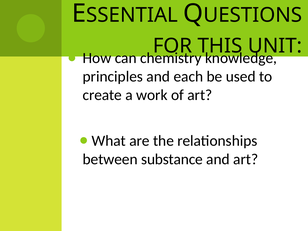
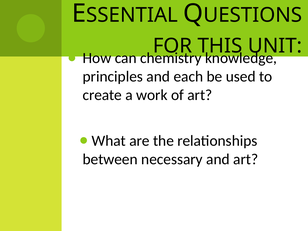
substance: substance -> necessary (172, 159)
